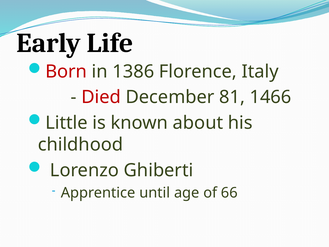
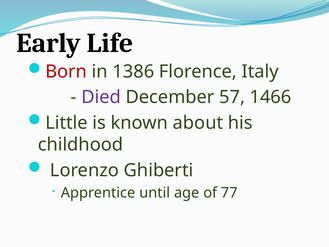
Died colour: red -> purple (101, 97)
81: 81 -> 57 (232, 97)
66: 66 -> 77 (229, 193)
